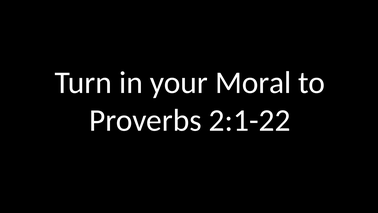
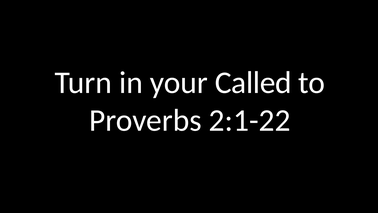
Moral: Moral -> Called (253, 82)
